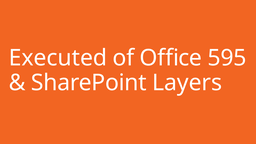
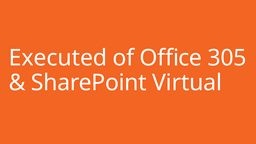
595: 595 -> 305 (227, 58)
Layers: Layers -> Virtual (187, 83)
